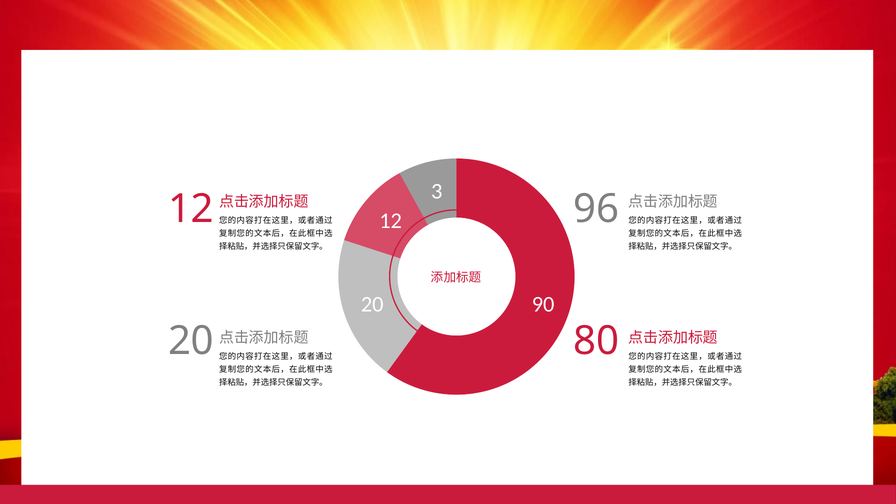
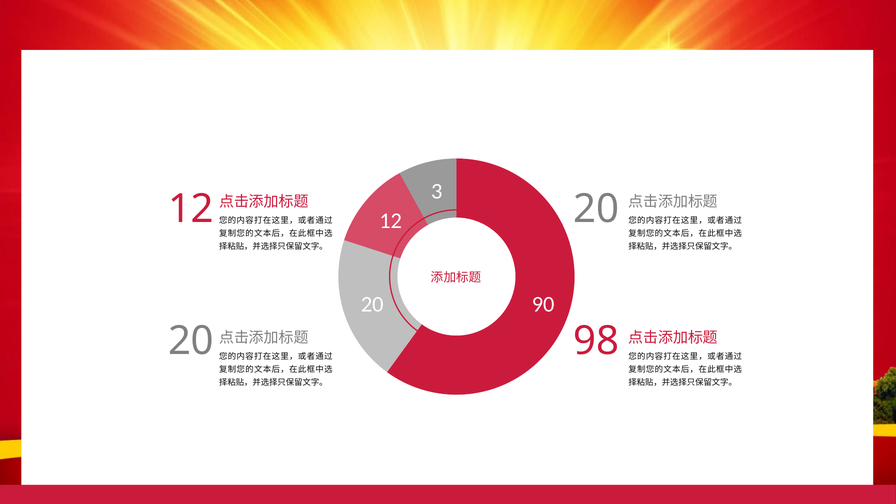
12 96: 96 -> 20 (596, 209)
80: 80 -> 98 (596, 341)
